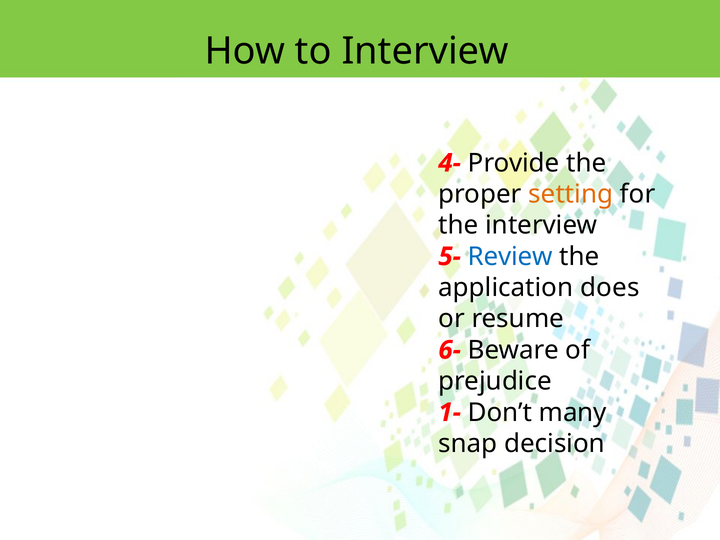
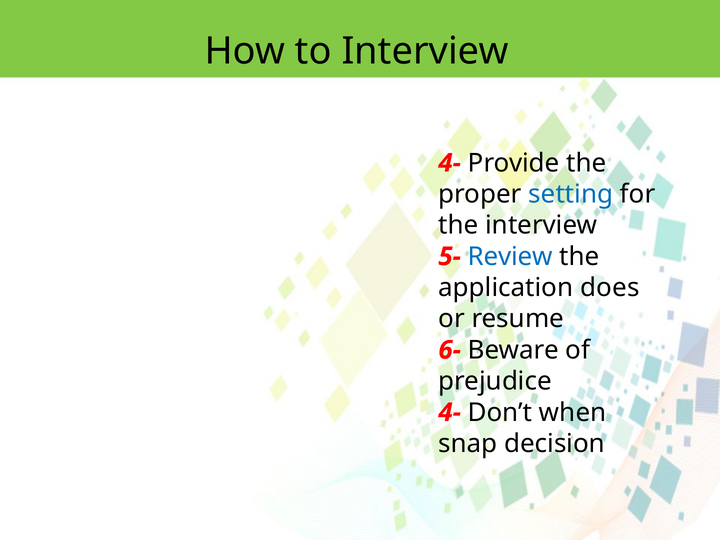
setting colour: orange -> blue (571, 194)
1-: 1- -> 4- (450, 412)
many: many -> when (573, 412)
